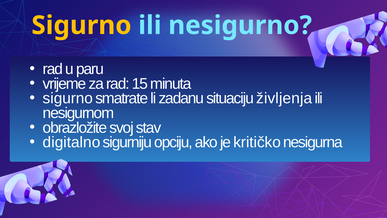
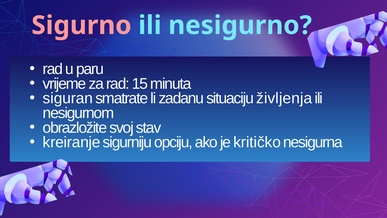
Sigurno colour: yellow -> pink (81, 25)
sigurno: sigurno -> siguran (68, 98)
digitalno: digitalno -> kreiranje (72, 142)
